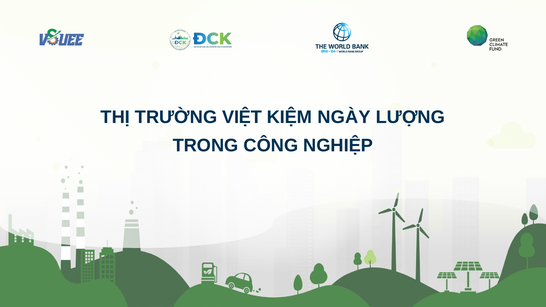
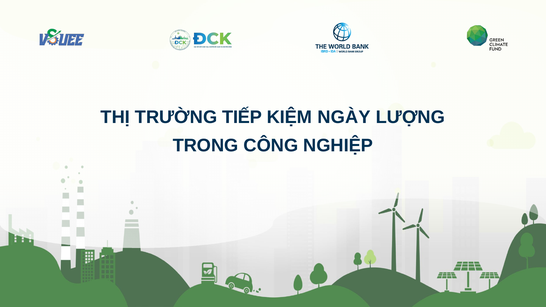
VIỆT: VIỆT -> TIẾP (242, 117)
